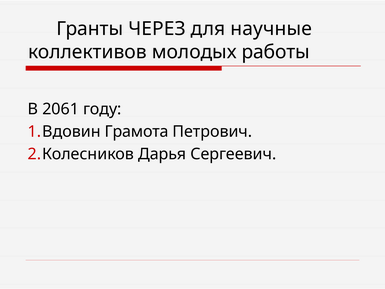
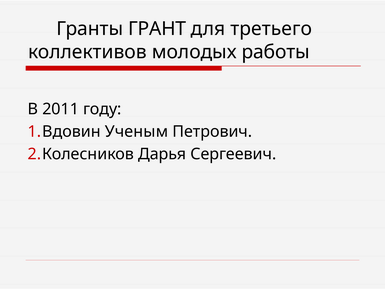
ЧЕРЕЗ: ЧЕРЕЗ -> ГРАНТ (157, 29)
научные: научные -> третьего (271, 29)
2061: 2061 -> 2011 (61, 109)
Грамота: Грамота -> Ученым (136, 131)
